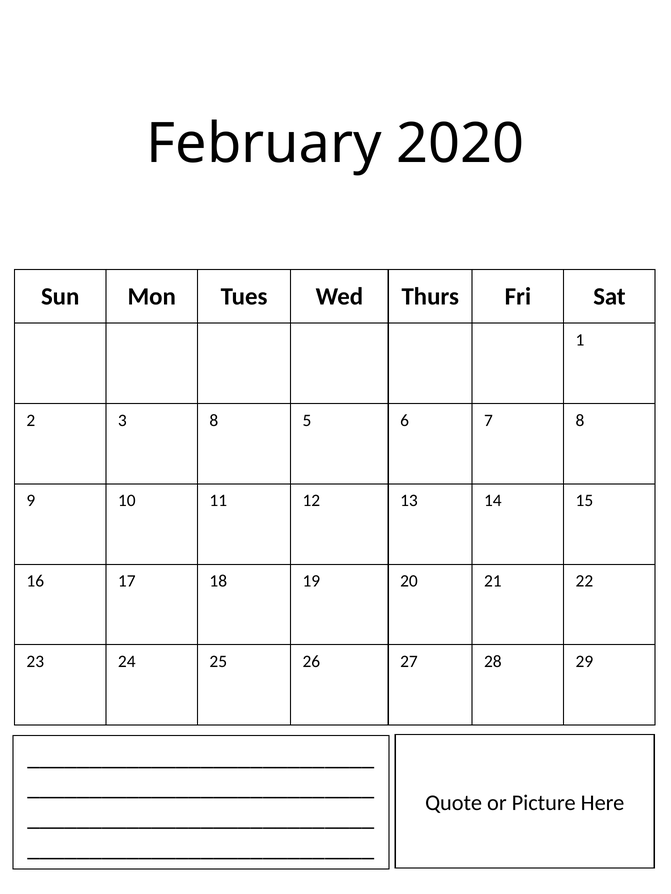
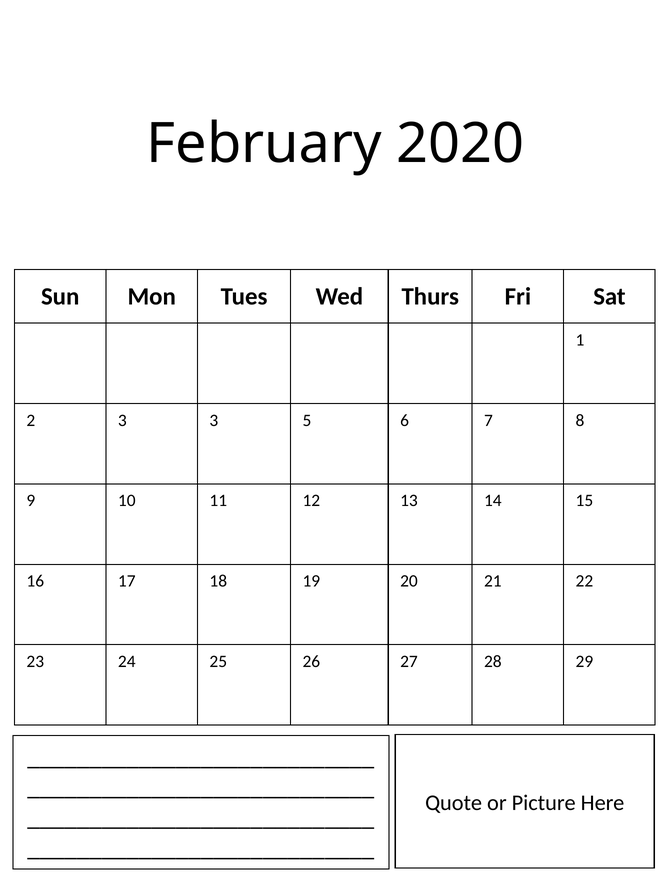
3 8: 8 -> 3 (214, 421)
